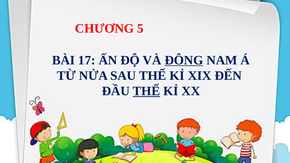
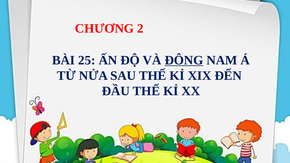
5: 5 -> 2 (140, 28)
17: 17 -> 25 (87, 60)
THẾ underline: present -> none (146, 91)
